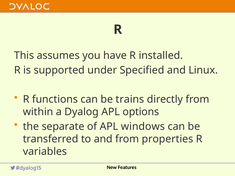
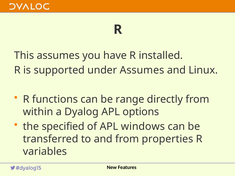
under Specified: Specified -> Assumes (142, 70)
trains: trains -> range (130, 99)
separate: separate -> specified (63, 127)
